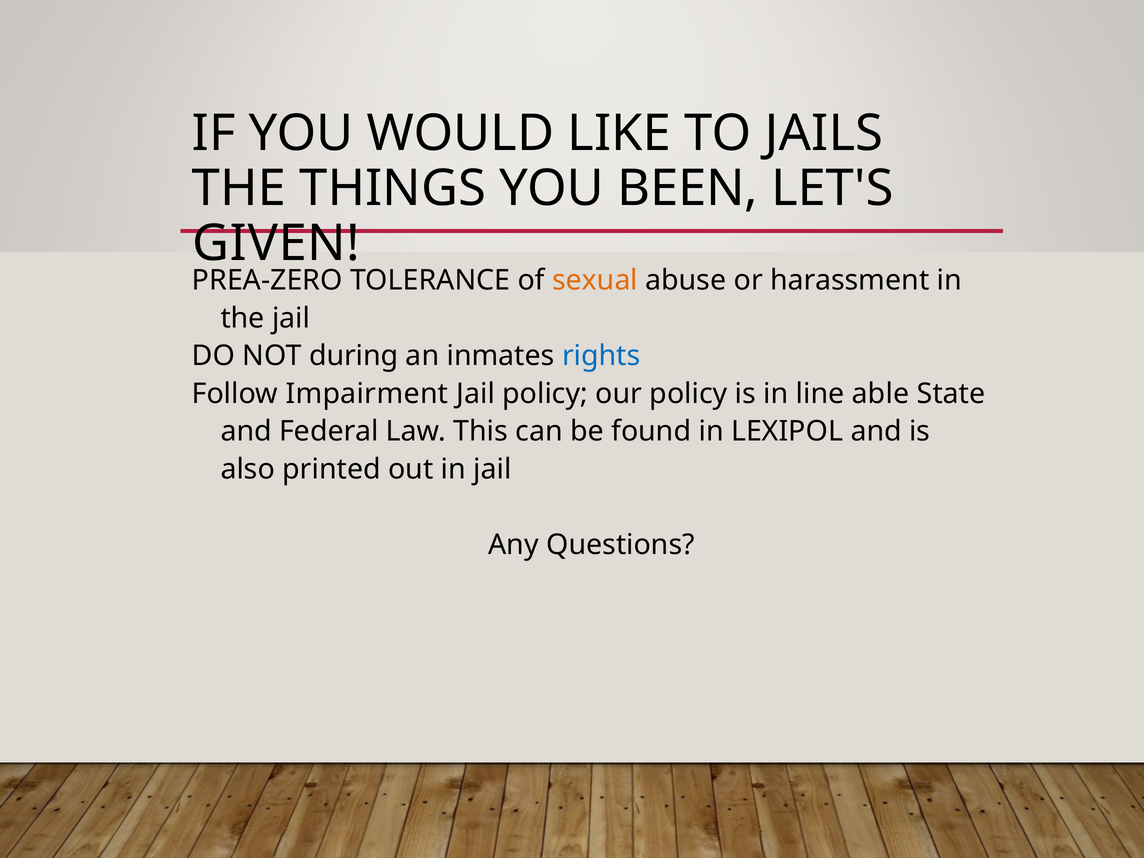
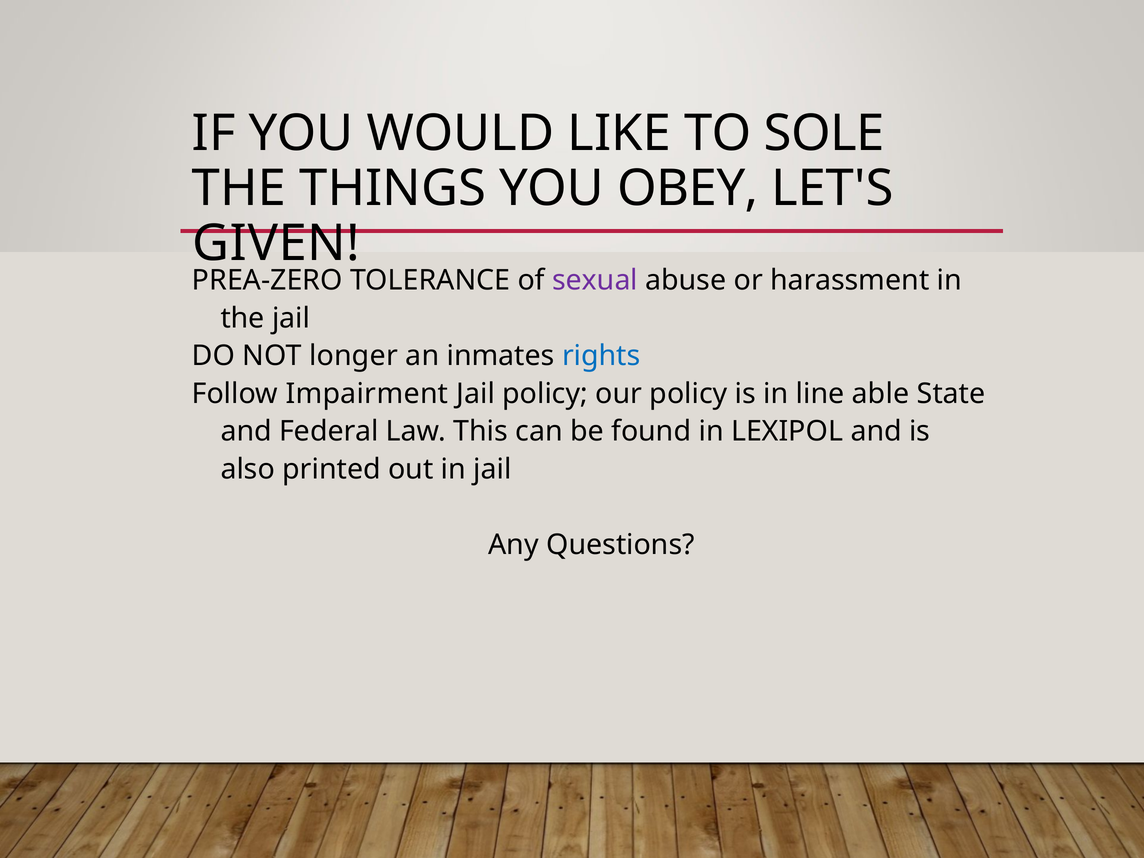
JAILS: JAILS -> SOLE (824, 134)
BEEN: BEEN -> OBEY (688, 189)
sexual colour: orange -> purple (595, 281)
during: during -> longer (353, 356)
